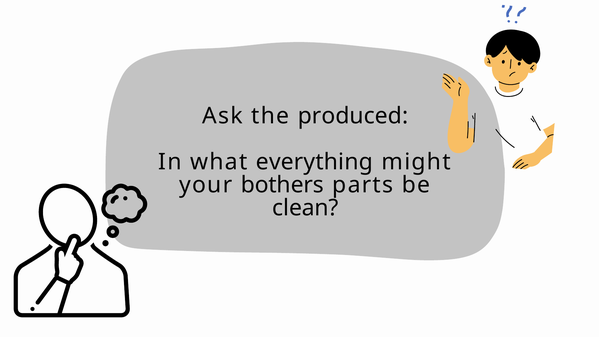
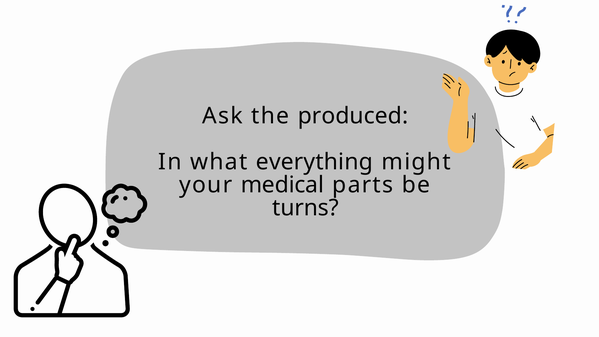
bothers: bothers -> medical (282, 185)
clean: clean -> turns (305, 208)
